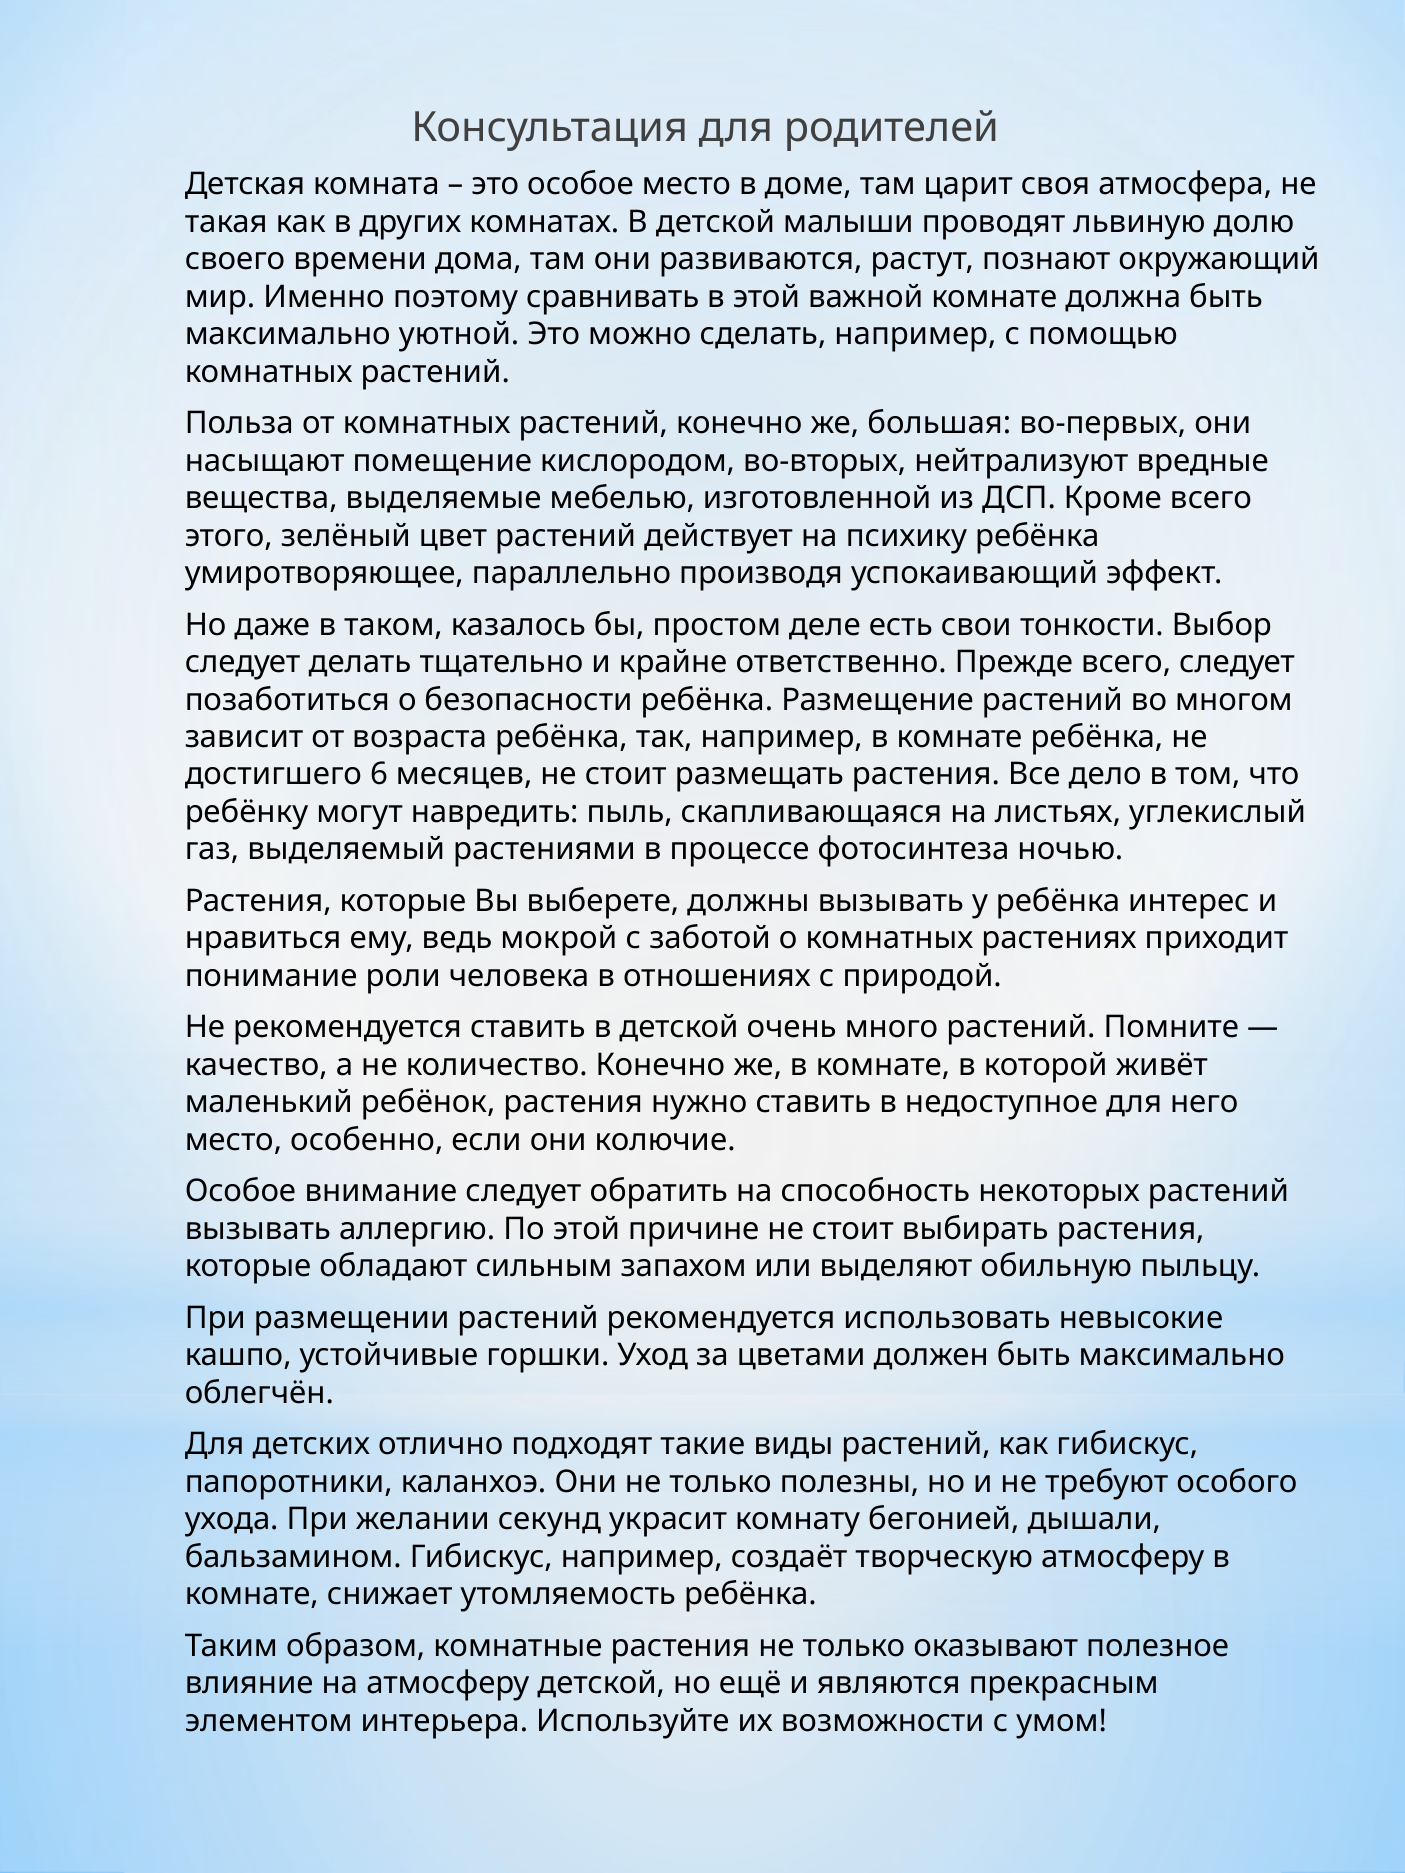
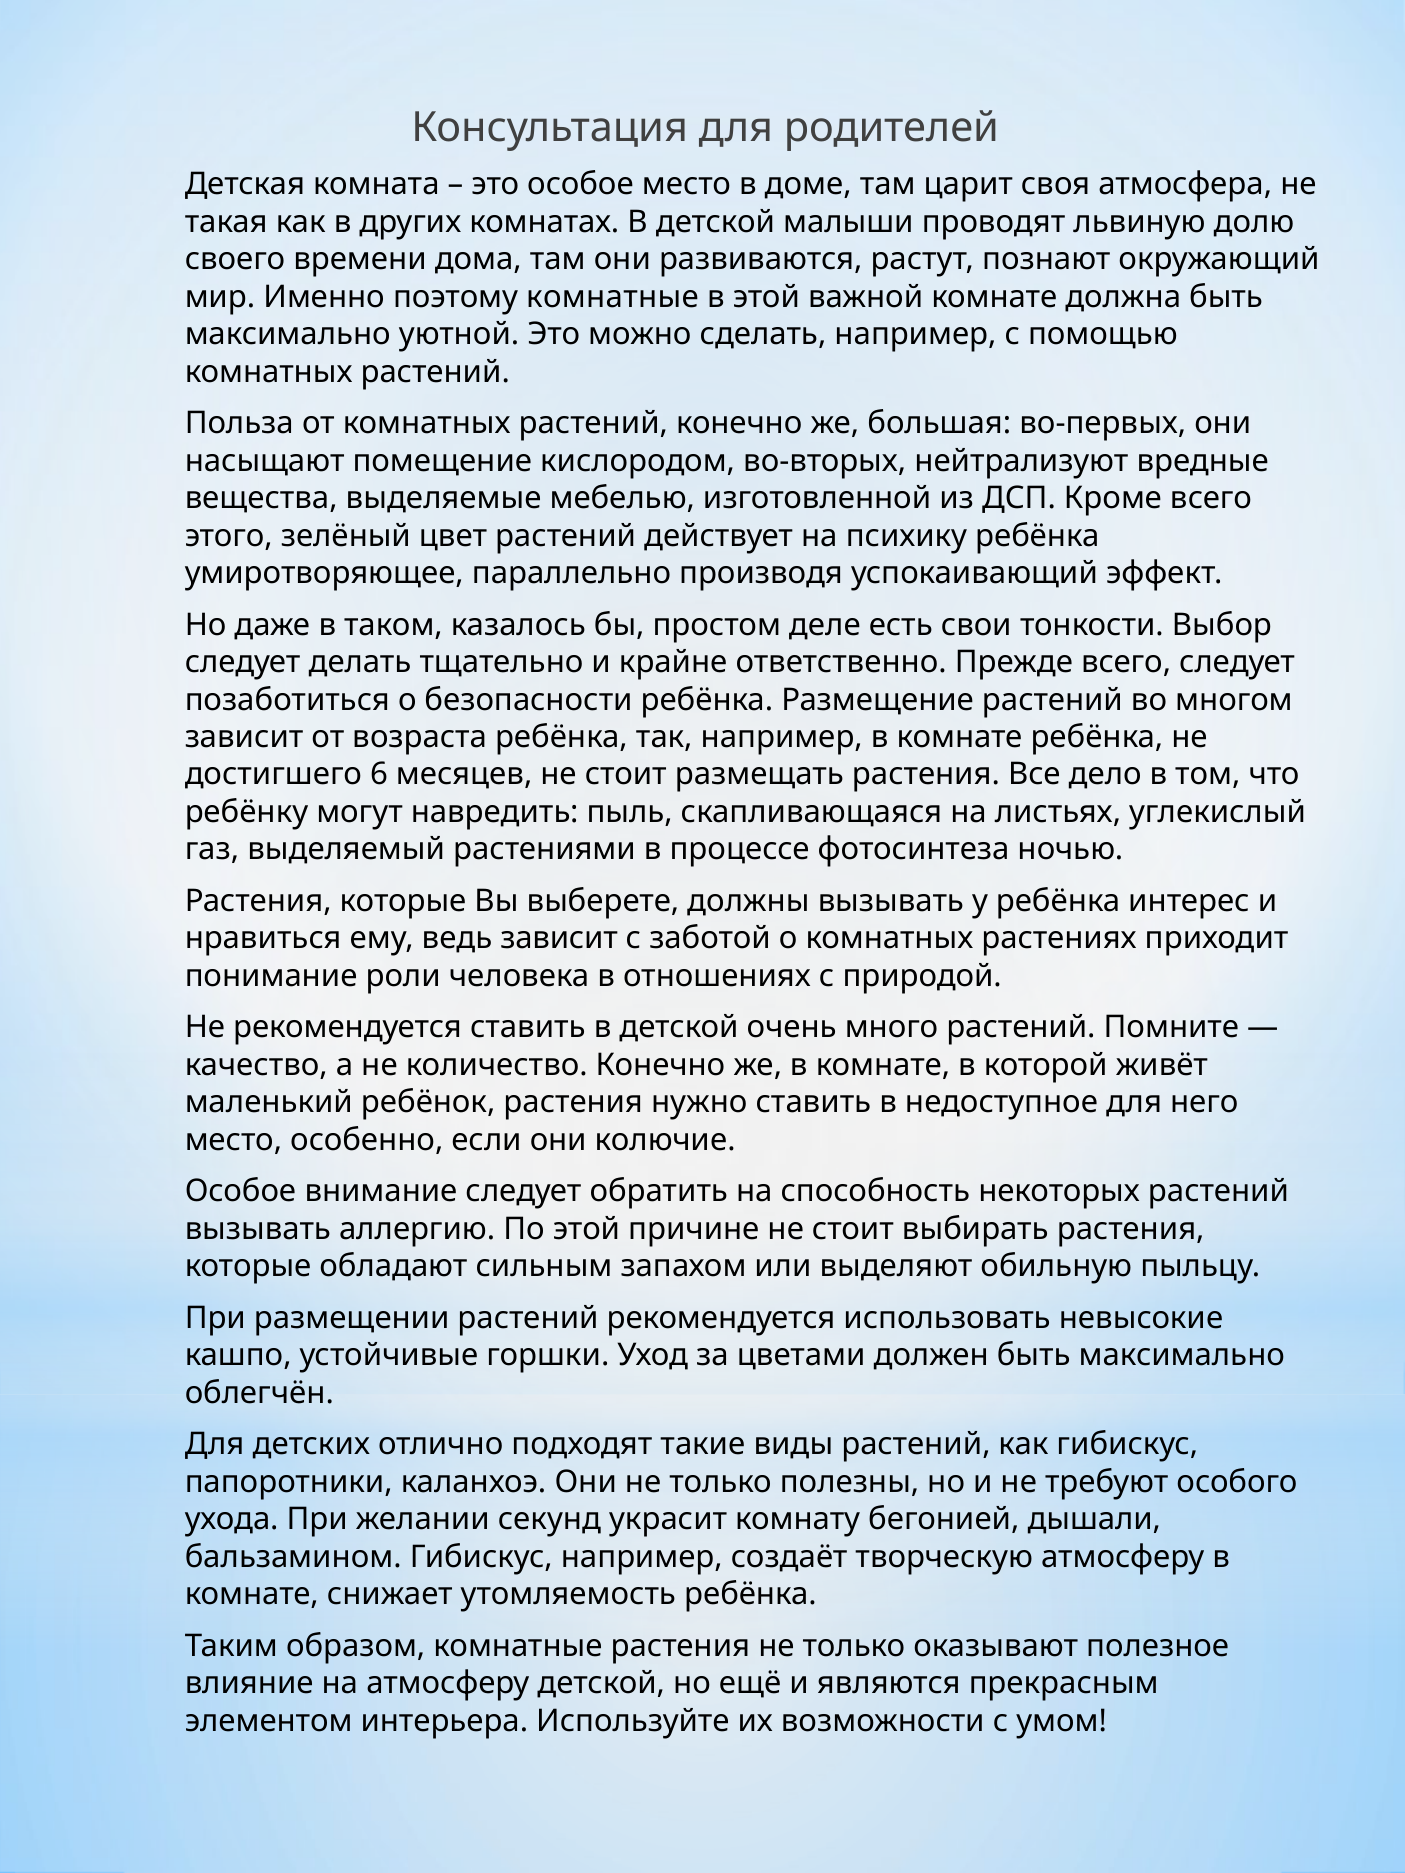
поэтому сравнивать: сравнивать -> комнатные (613, 297)
ведь мокрой: мокрой -> зависит (559, 939)
